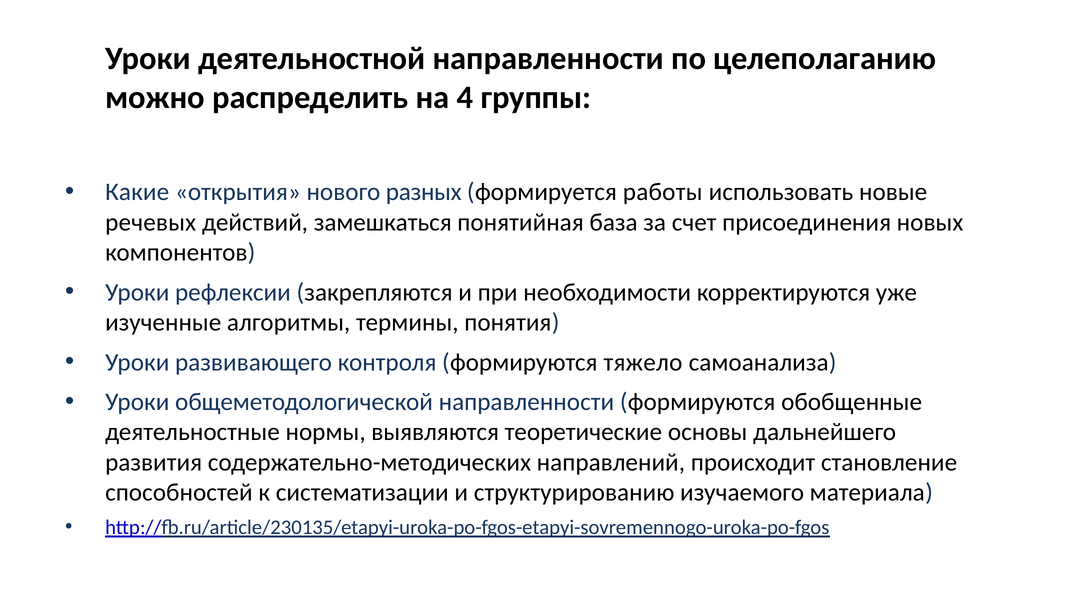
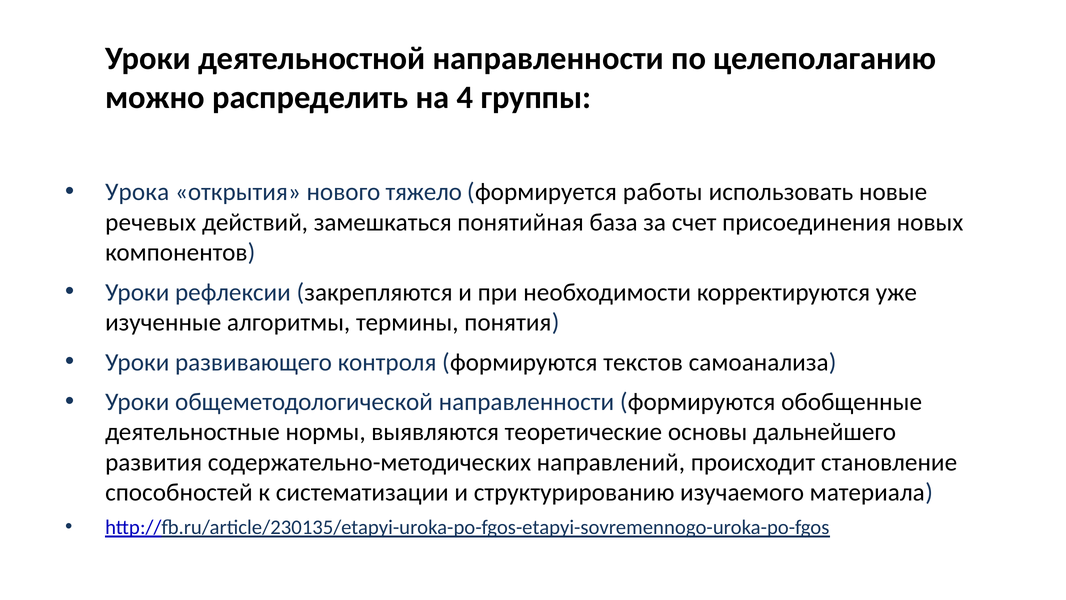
Какие: Какие -> Урока (137, 192)
разных: разных -> тяжело (424, 192)
тяжело: тяжело -> текстов (643, 362)
